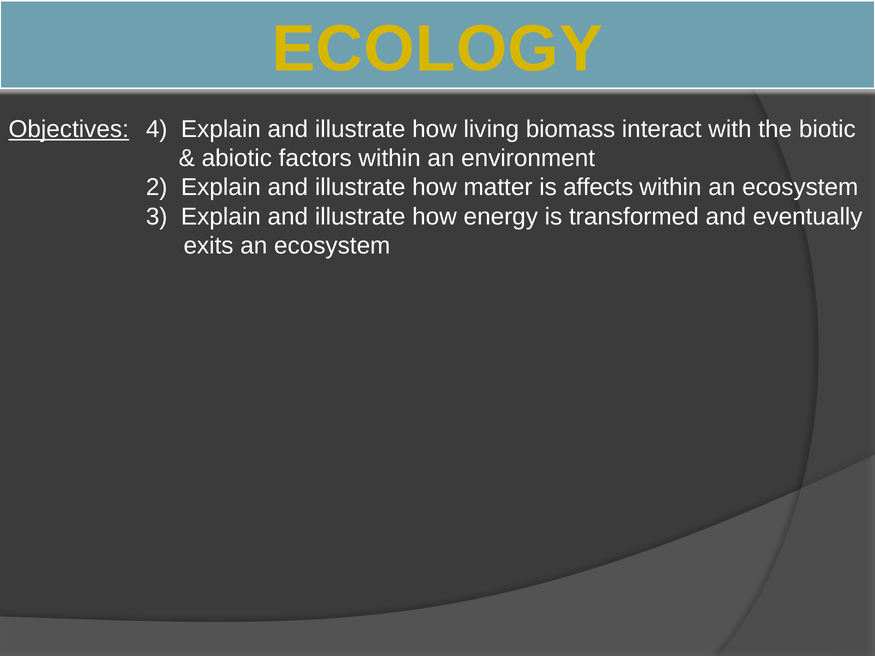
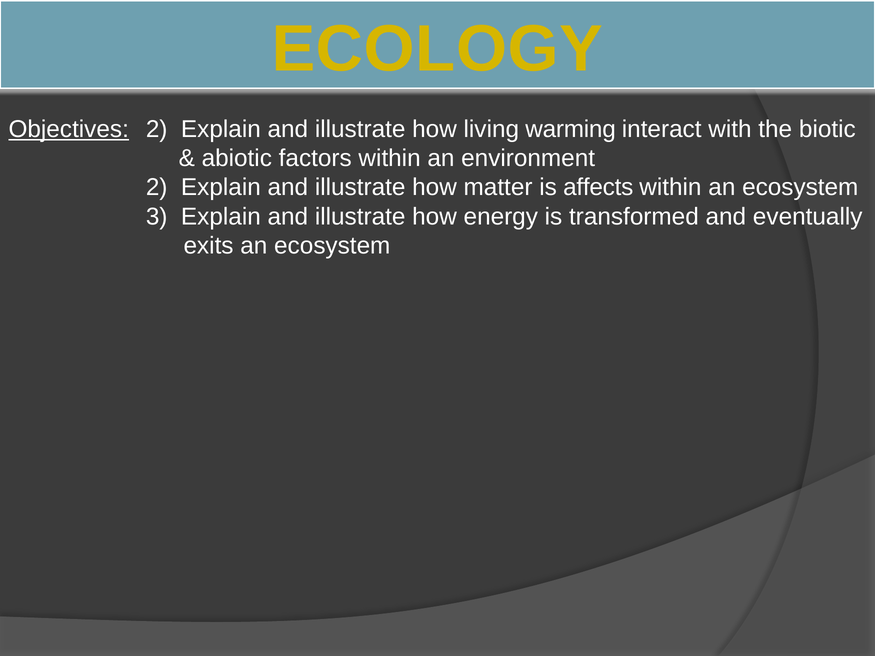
Objectives 4: 4 -> 2 (157, 129)
biomass: biomass -> warming (571, 129)
